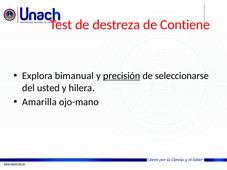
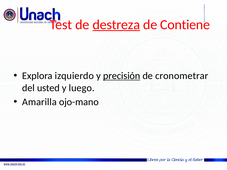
destreza underline: none -> present (116, 25)
bimanual: bimanual -> izquierdo (74, 76)
seleccionarse: seleccionarse -> cronometrar (182, 76)
hilera: hilera -> luego (82, 88)
